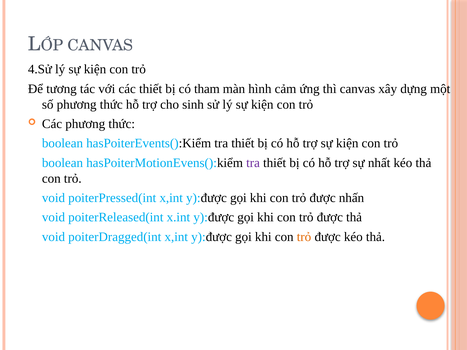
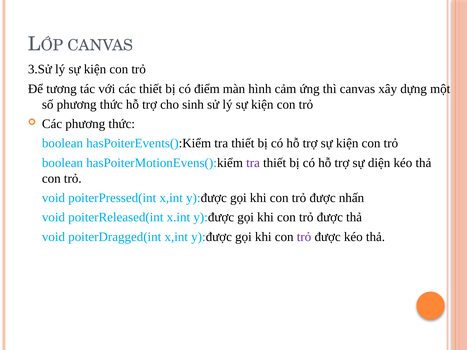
4.Sử: 4.Sử -> 3.Sử (40, 69)
tham: tham -> điểm (207, 89)
nhất: nhất -> diện (379, 163)
trỏ colour: orange -> purple (304, 237)
